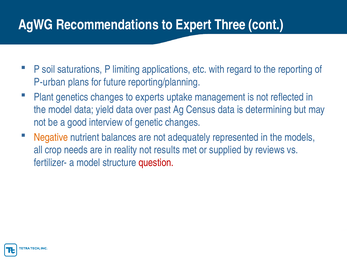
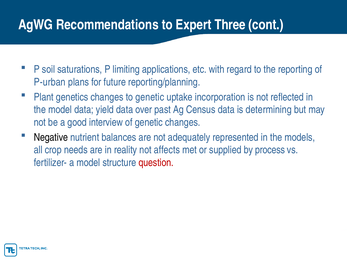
to experts: experts -> genetic (150, 97)
management: management -> incorporation (220, 97)
Negative colour: orange -> black (51, 137)
results: results -> affects (167, 150)
reviews: reviews -> process (270, 150)
